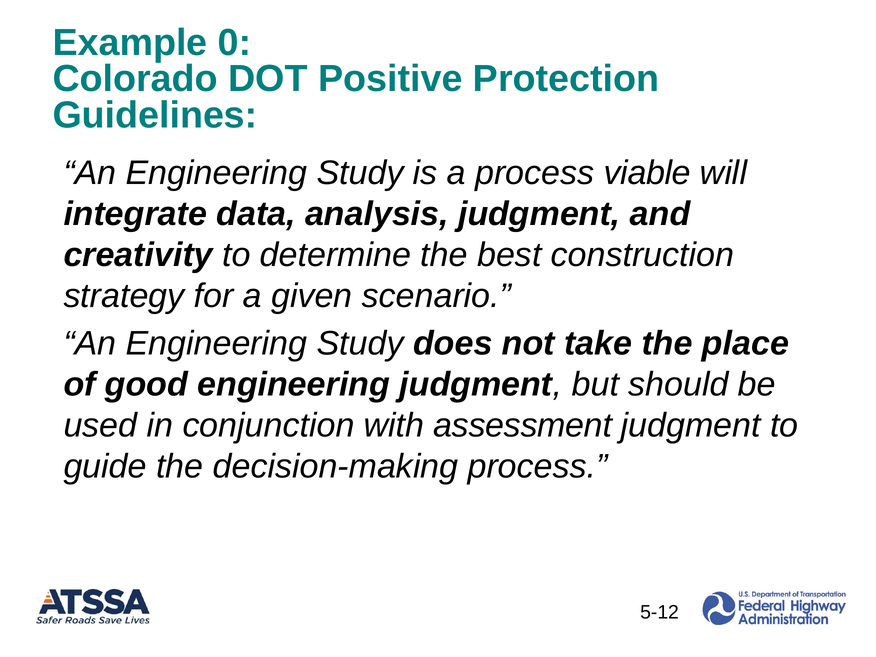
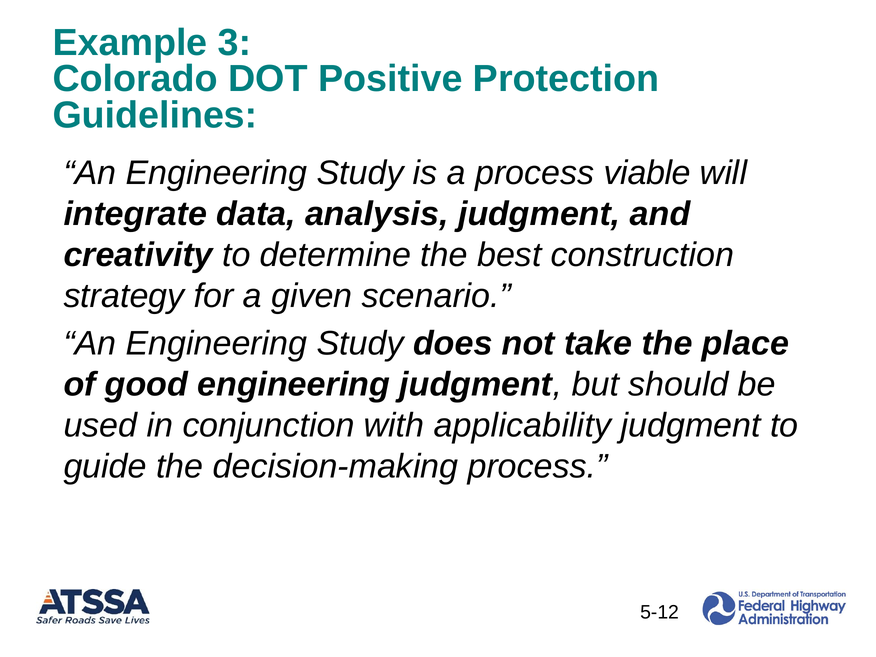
0: 0 -> 3 (235, 43)
assessment: assessment -> applicability (522, 425)
